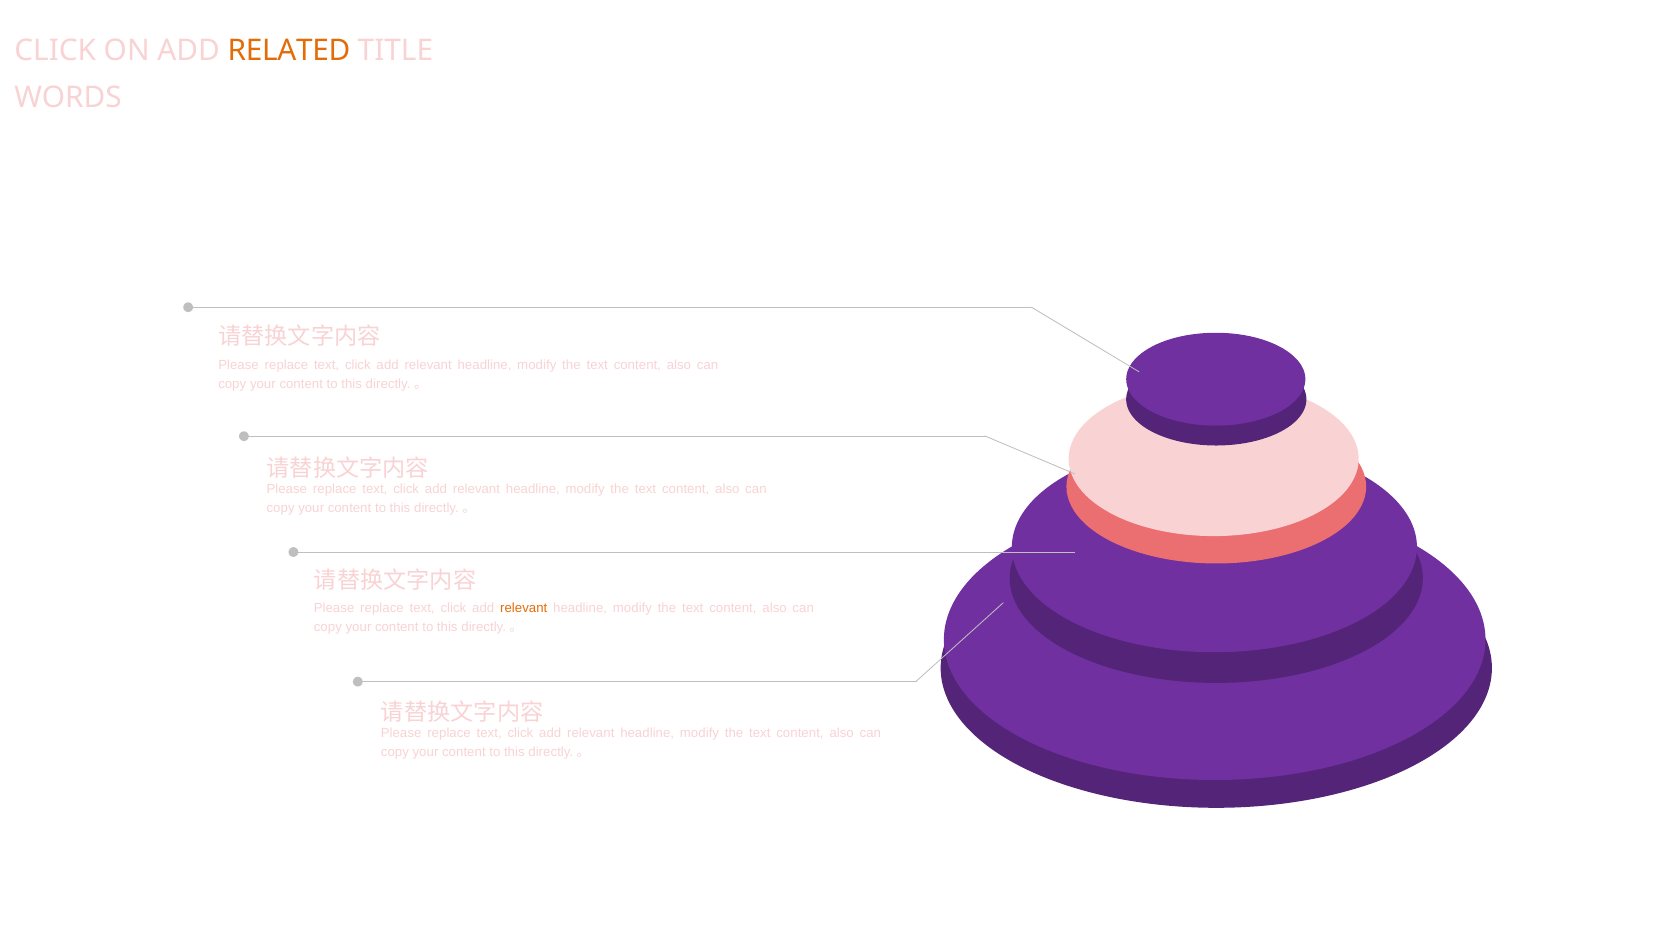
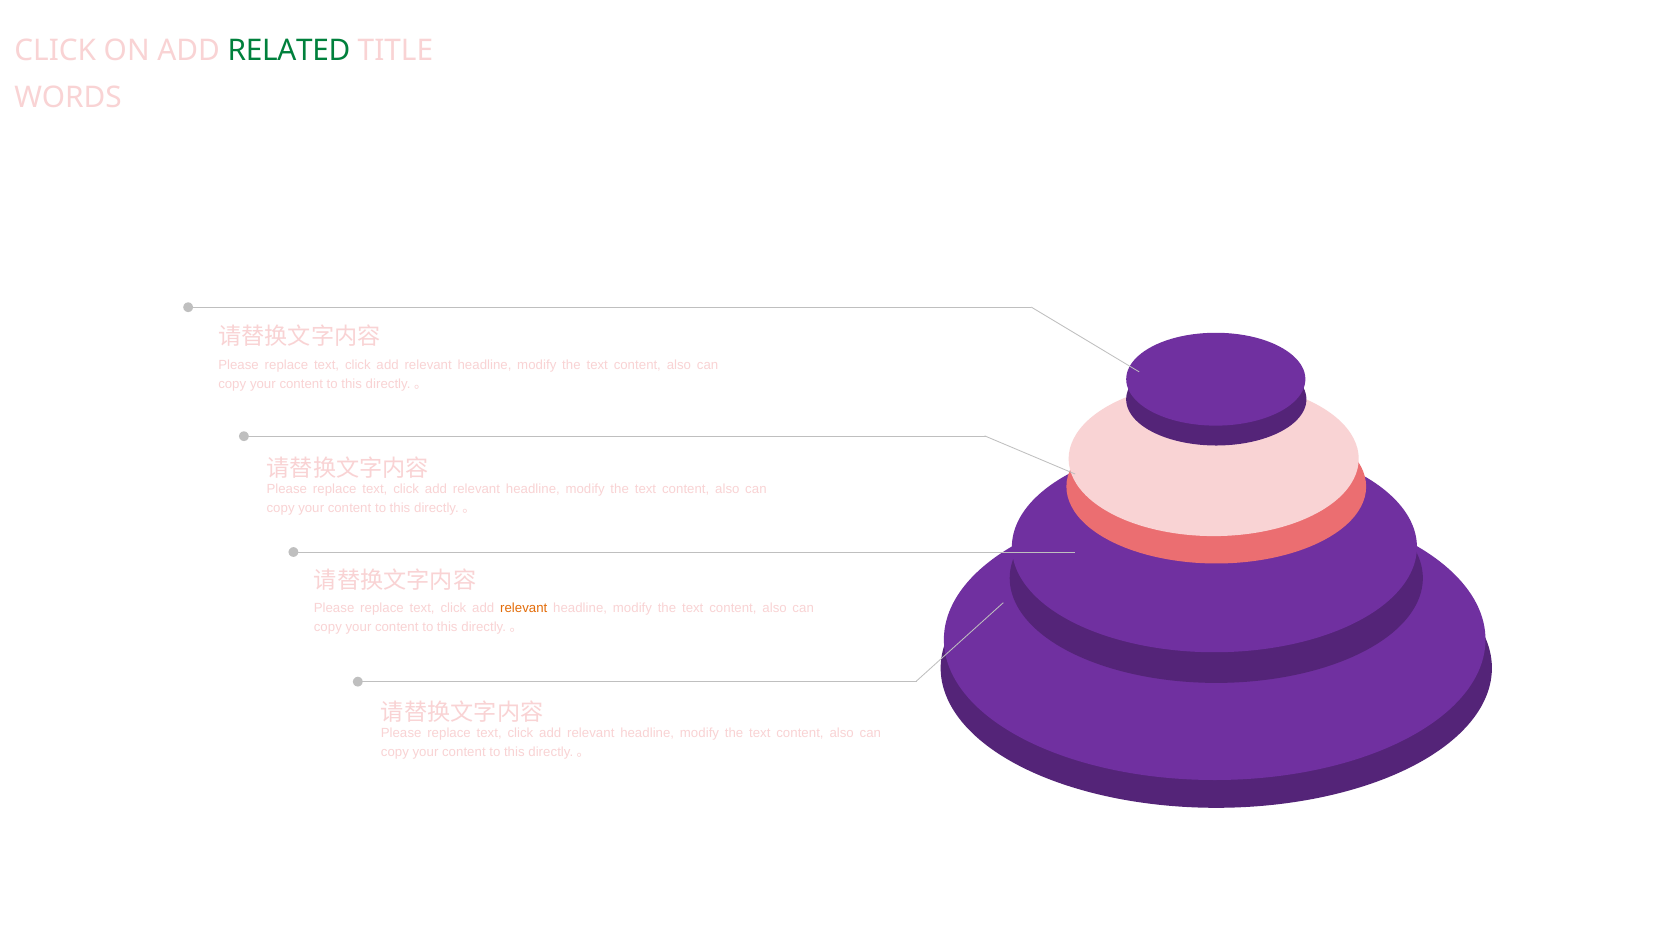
RELATED colour: orange -> green (289, 51)
